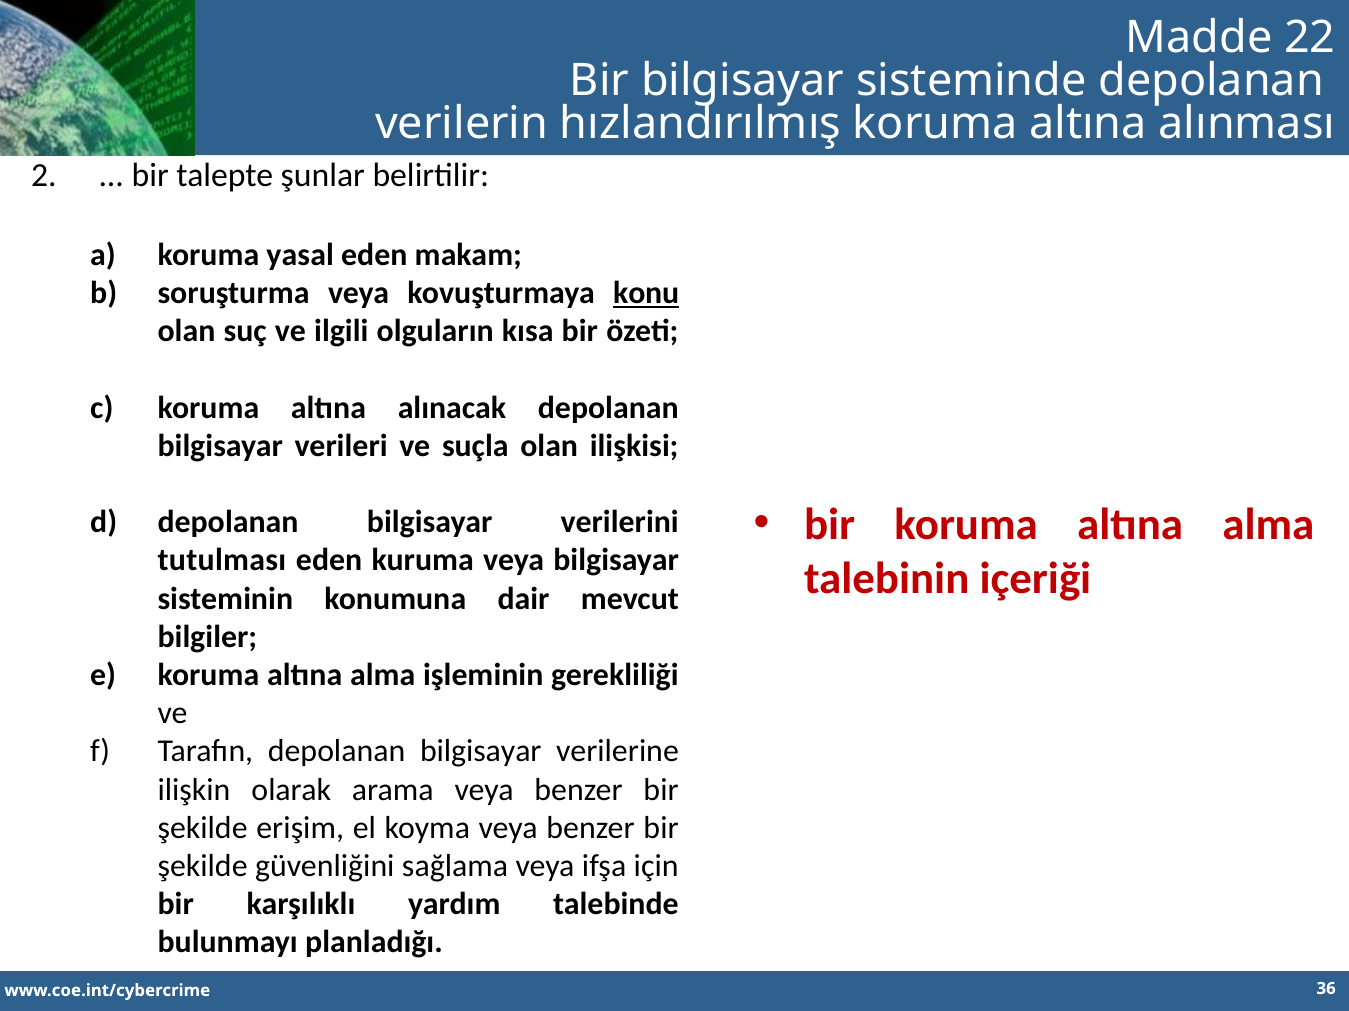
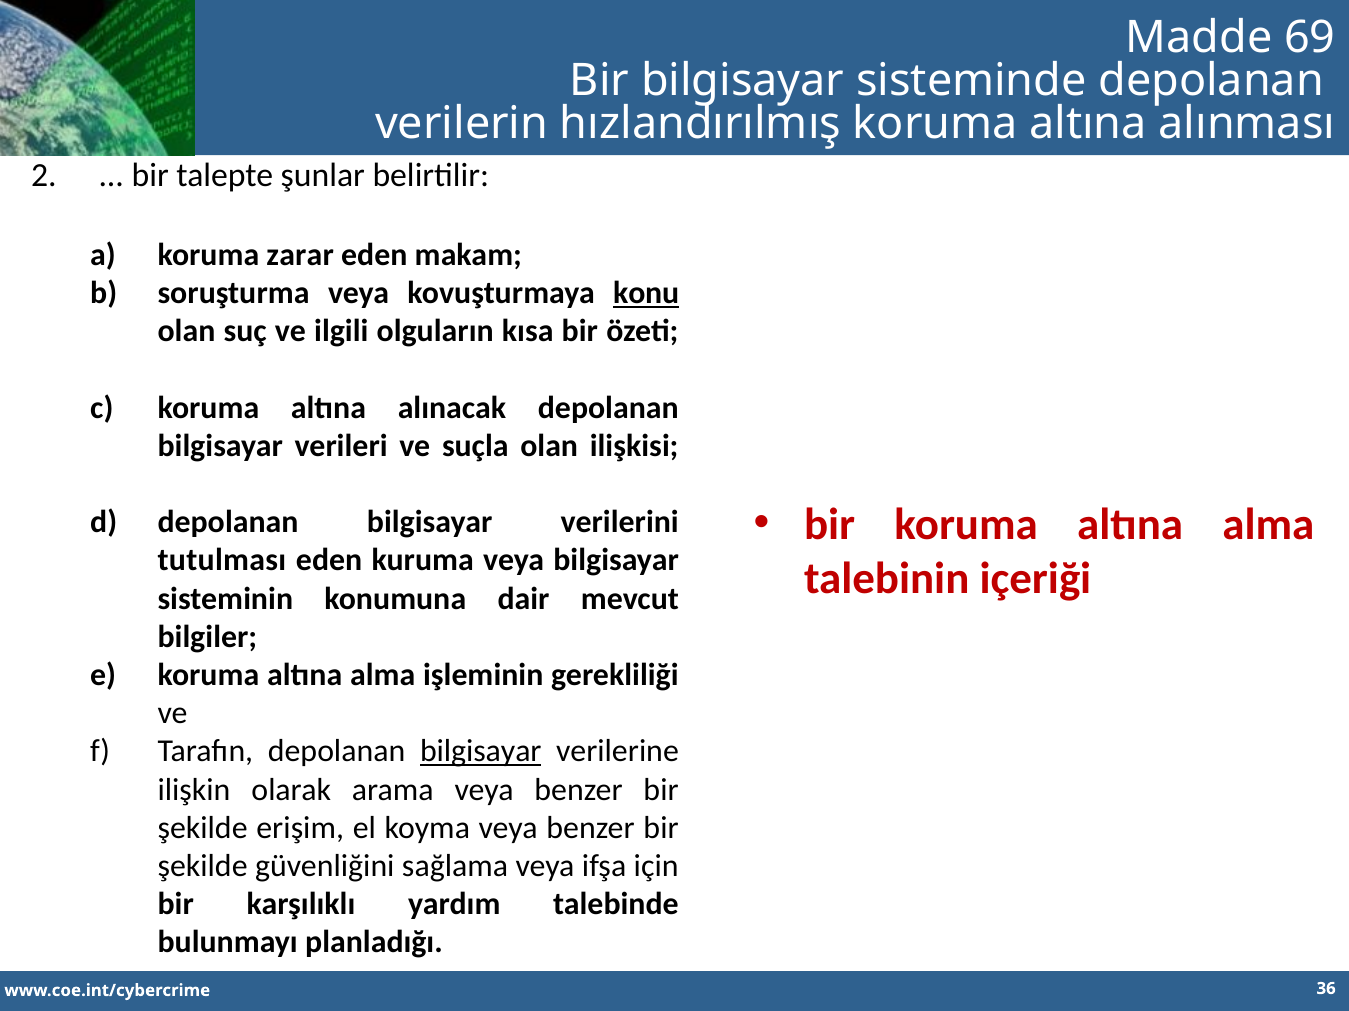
22: 22 -> 69 (1310, 37)
yasal: yasal -> zarar (300, 255)
bilgisayar underline: none -> present (481, 752)
